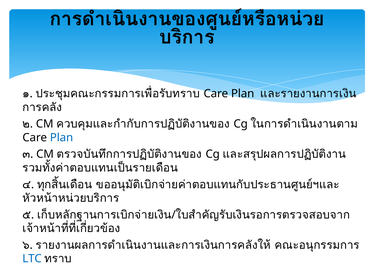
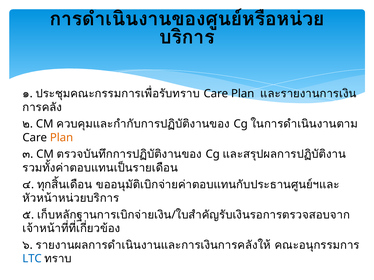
Plan colour: blue -> orange (62, 138)
